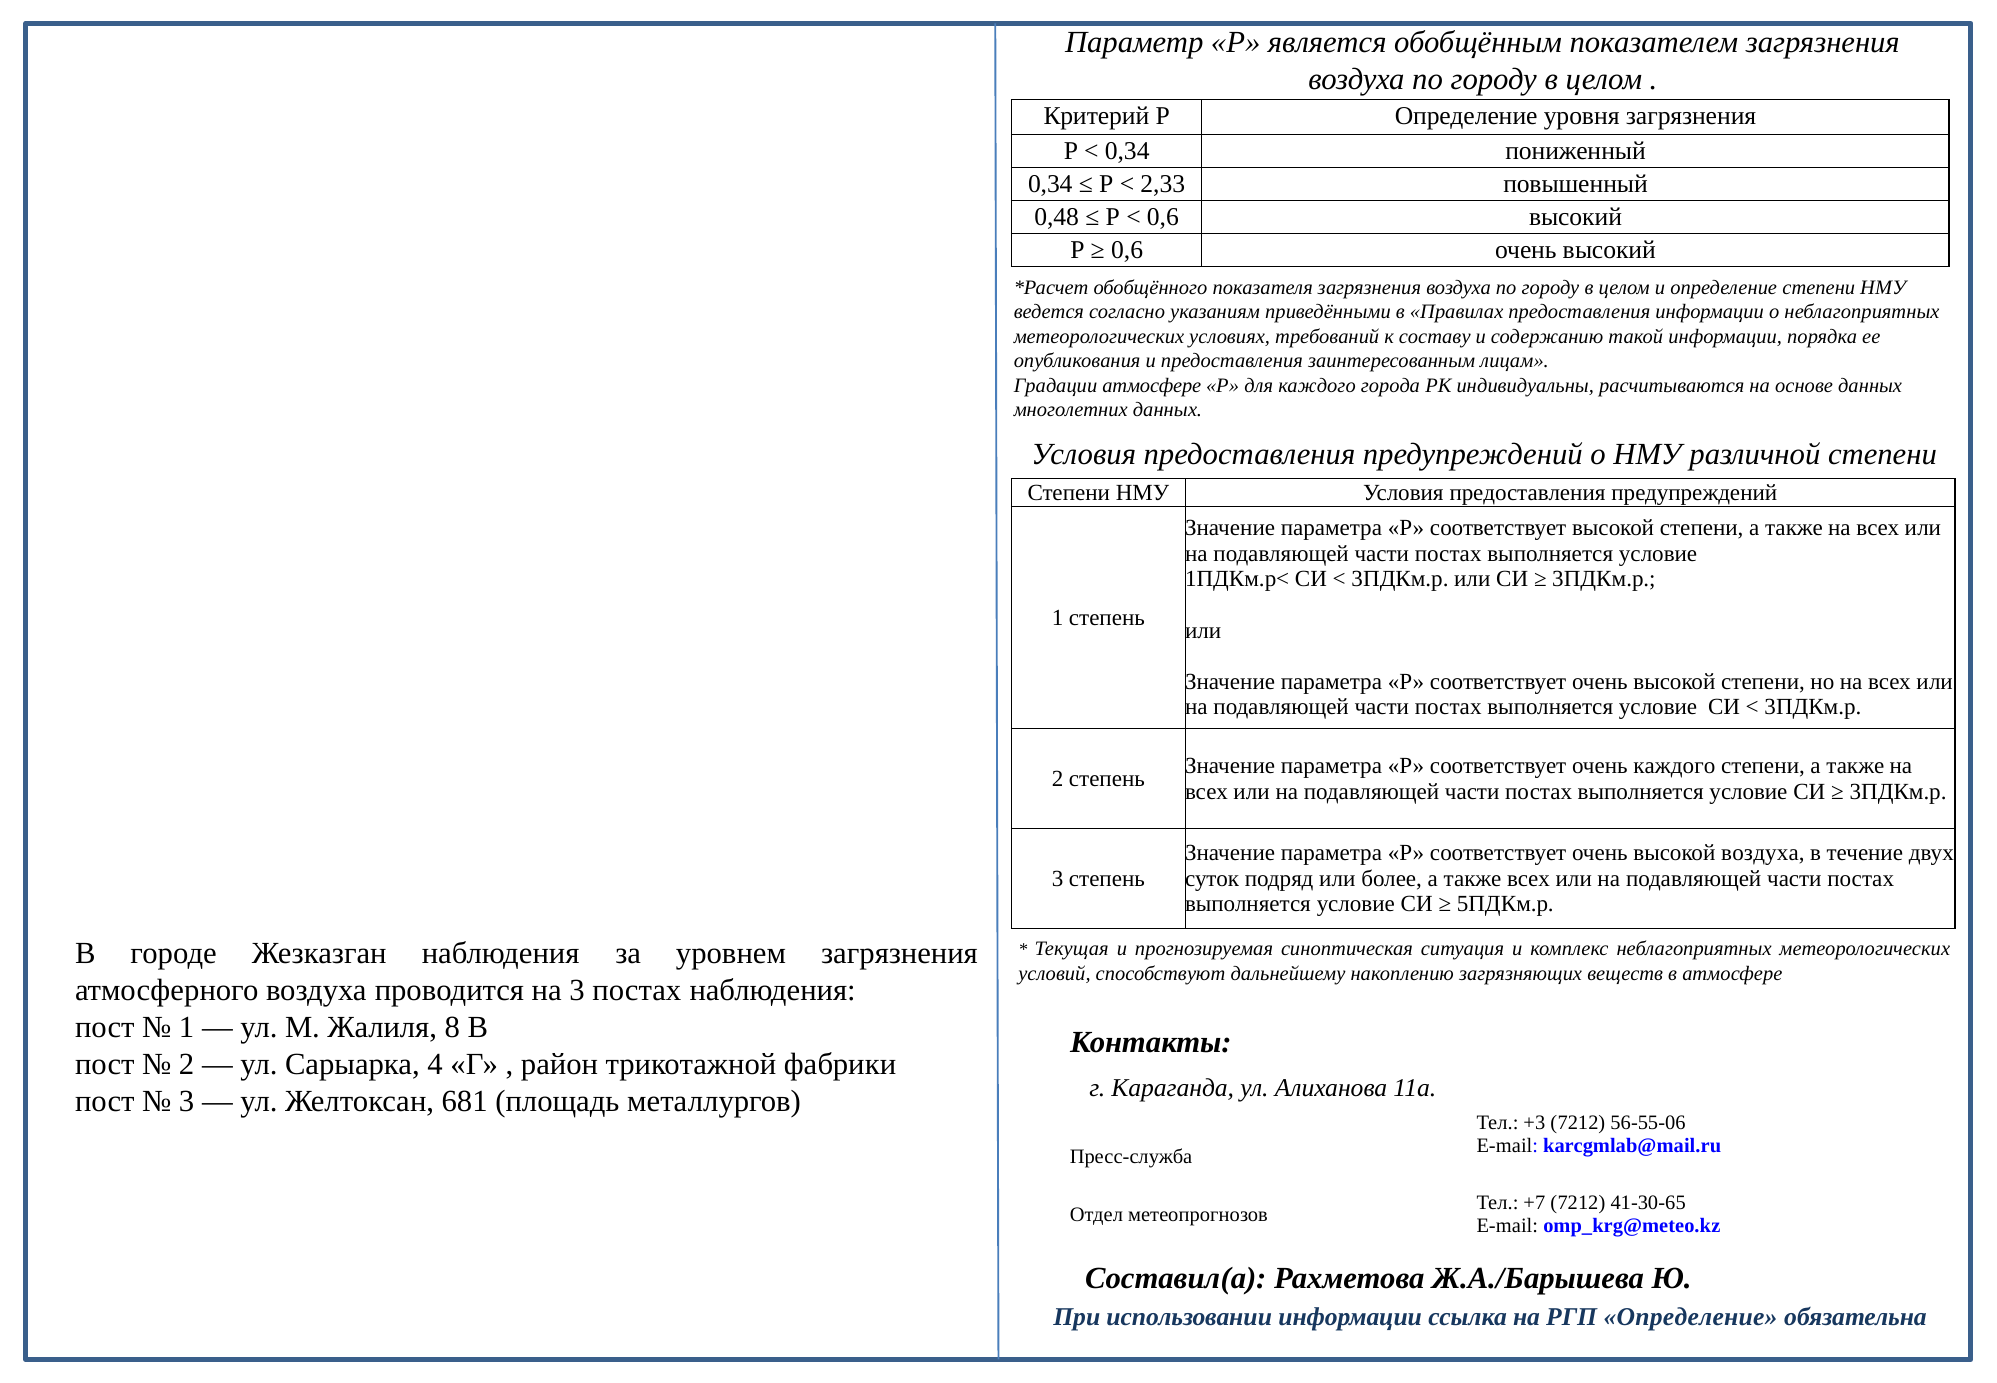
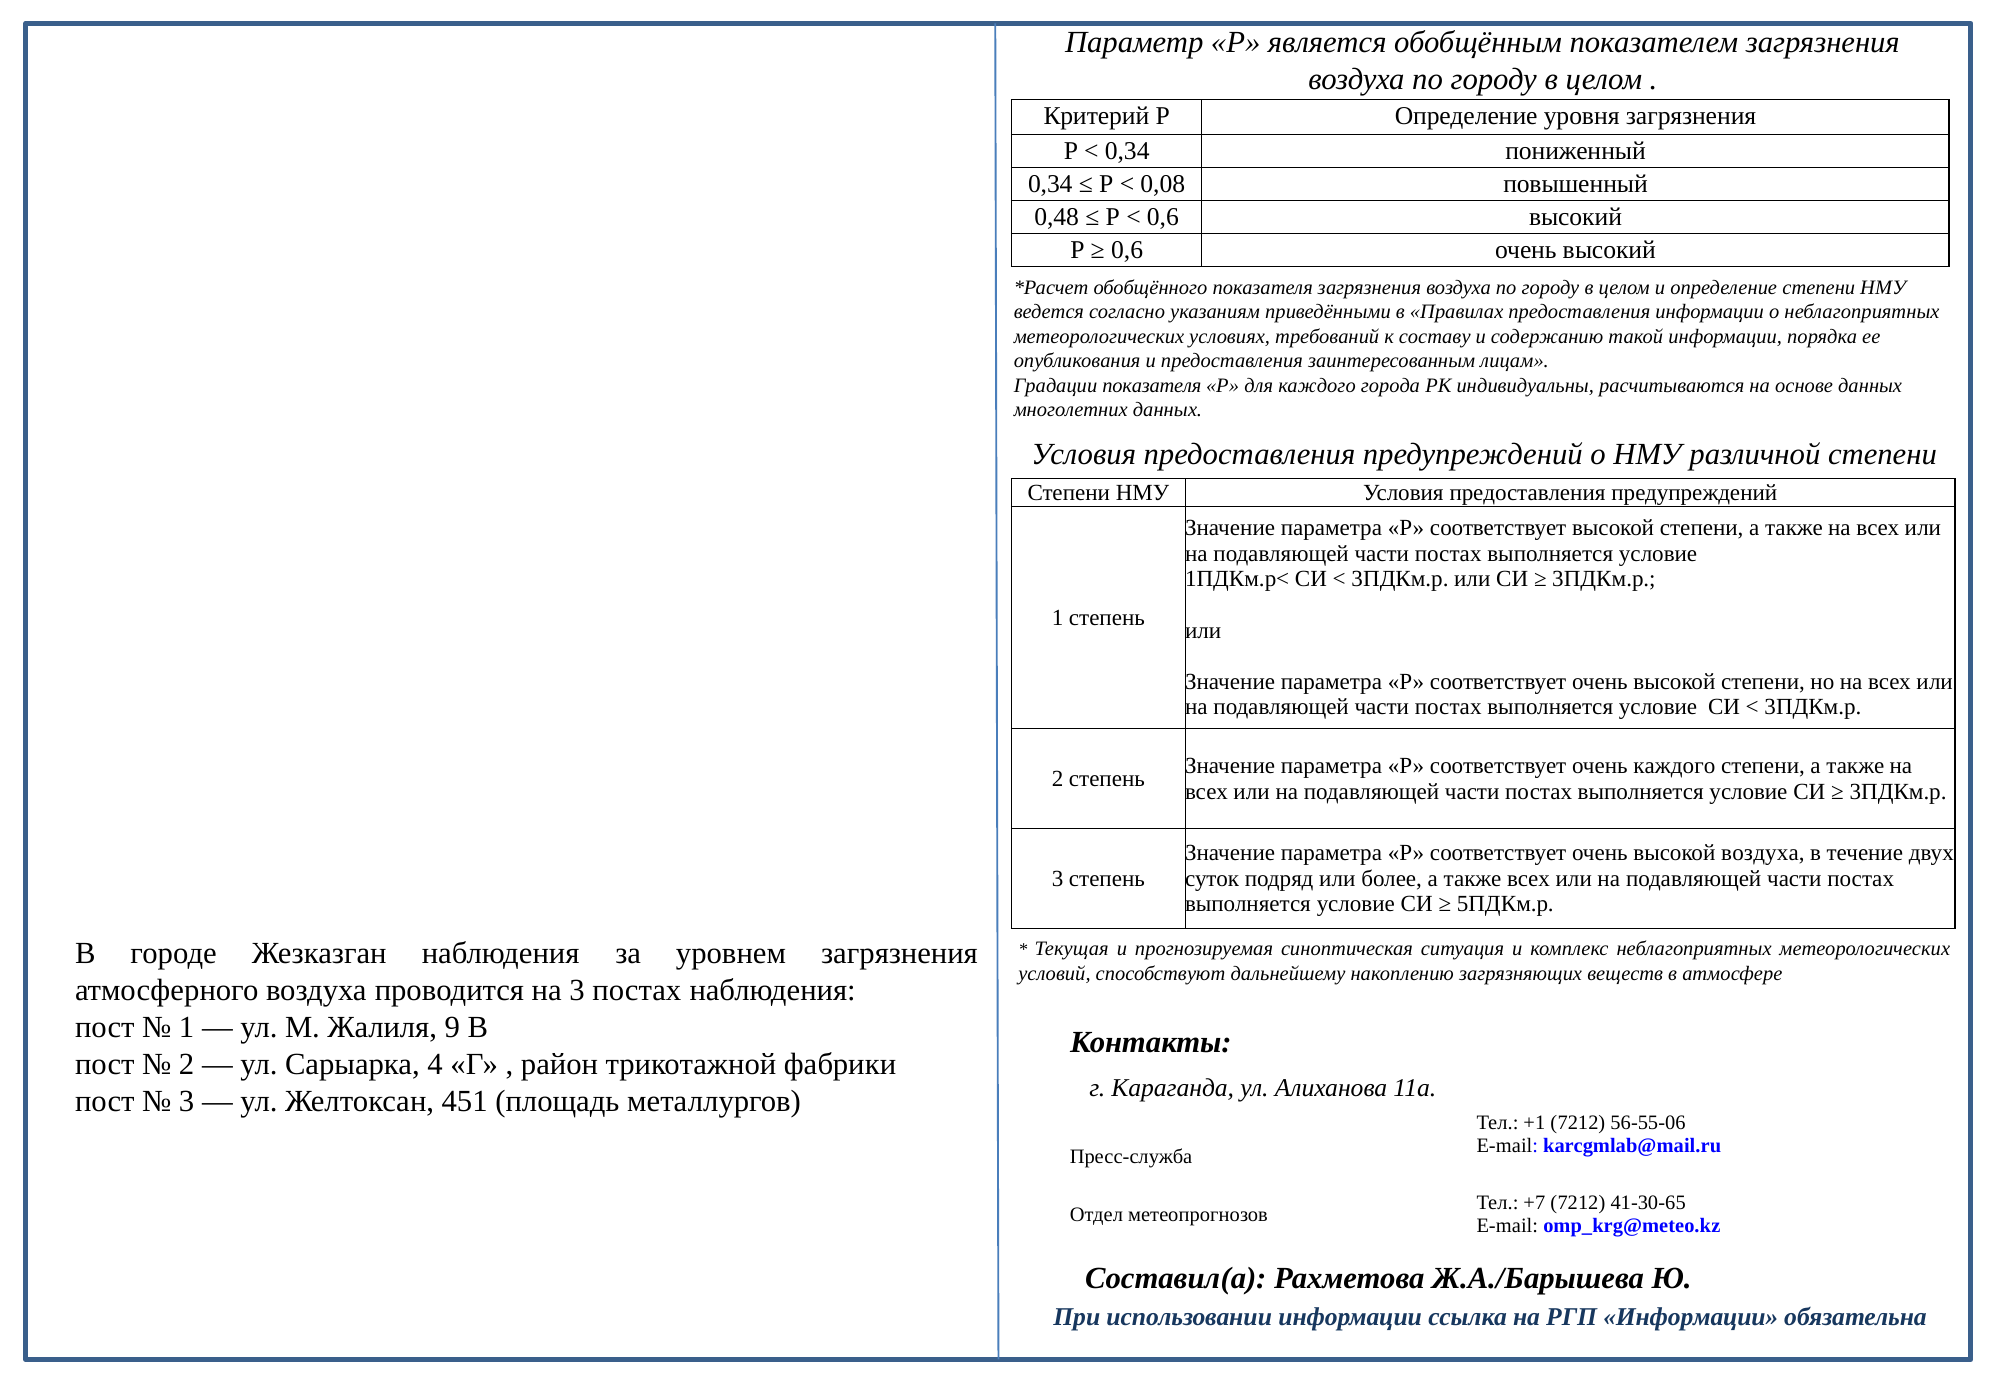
2,33: 2,33 -> 0,08 (1163, 184)
Градации атмосфере: атмосфере -> показателя (1152, 385)
8: 8 -> 9 (452, 1027)
681: 681 -> 451 (465, 1101)
+3: +3 -> +1 (1534, 1123)
РГП Определение: Определение -> Информации (1691, 1317)
